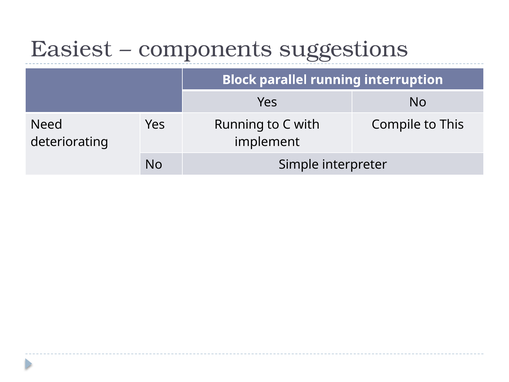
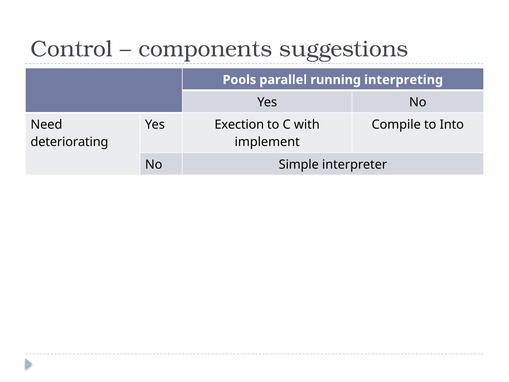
Easiest: Easiest -> Control (72, 49)
Block: Block -> Pools (239, 80)
interruption: interruption -> interpreting (404, 80)
Yes Running: Running -> Exection (239, 125)
This: This -> Into (452, 125)
